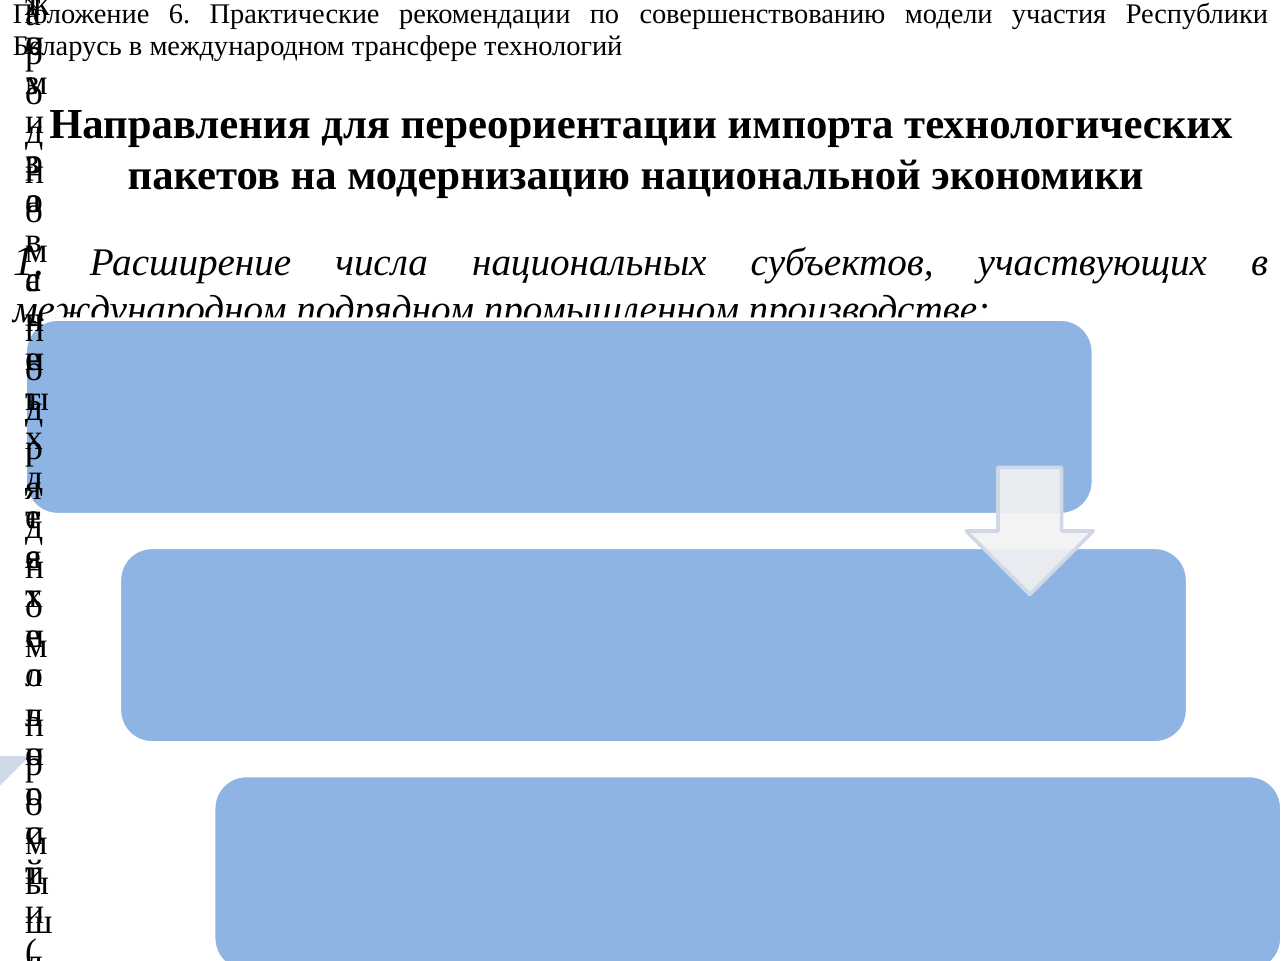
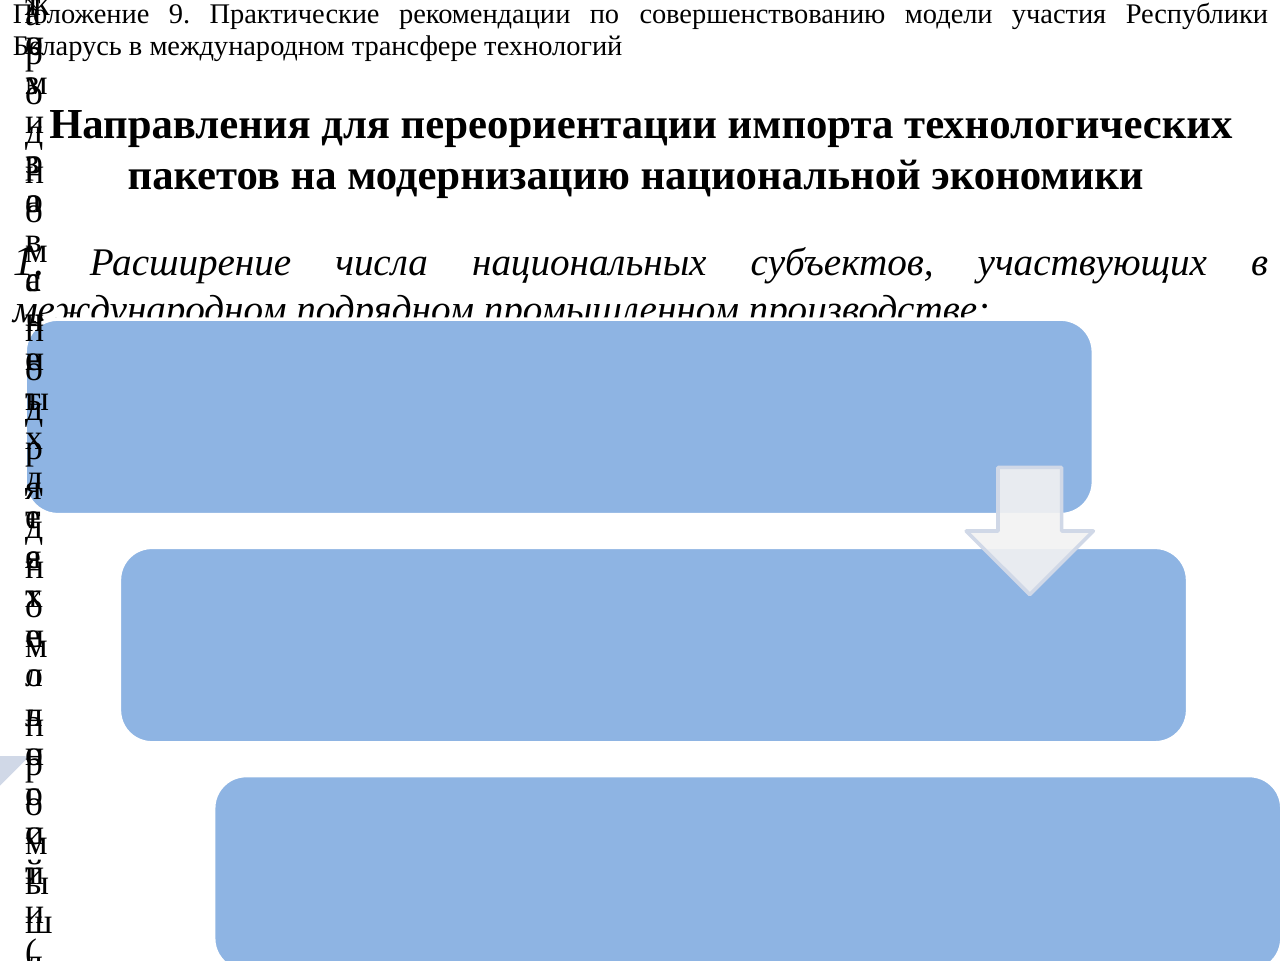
6: 6 -> 9 (180, 14)
